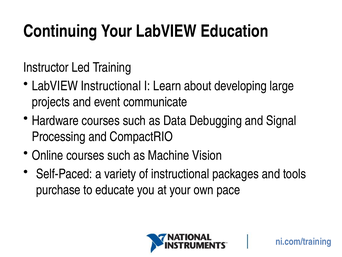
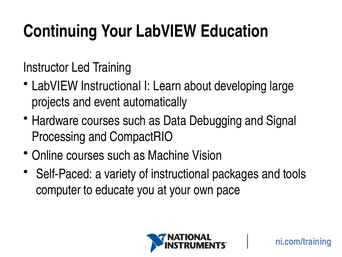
communicate: communicate -> automatically (155, 102)
purchase: purchase -> computer (58, 190)
